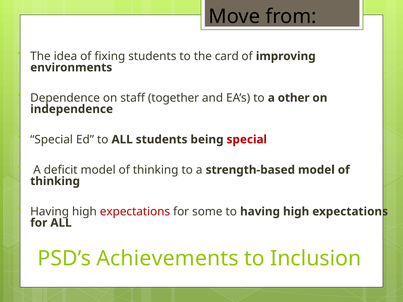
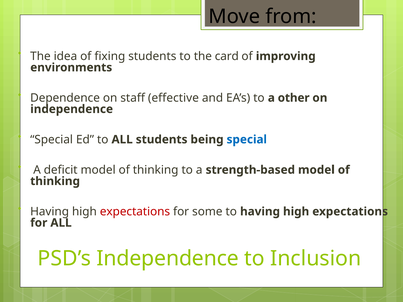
together: together -> effective (173, 98)
special colour: red -> blue (247, 140)
PSD’s Achievements: Achievements -> Independence (168, 259)
